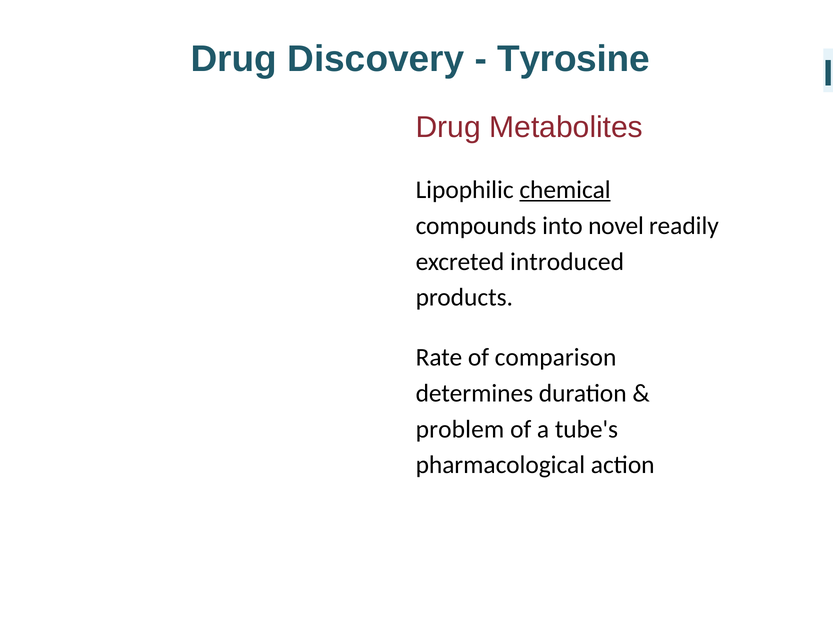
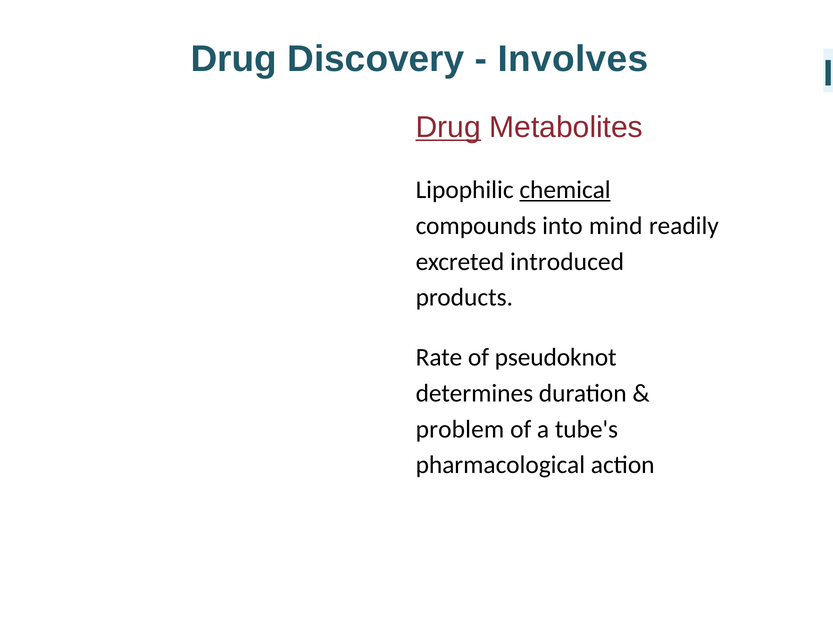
Tyrosine: Tyrosine -> Involves (573, 59)
Drug underline: none -> present (448, 127)
novel: novel -> mind (616, 226)
comparison: comparison -> pseudoknot (556, 357)
